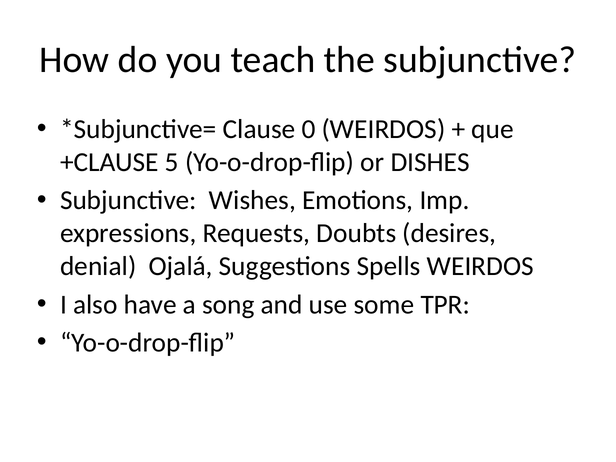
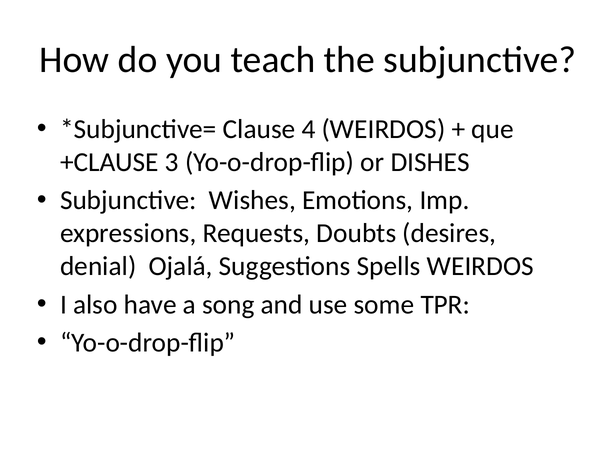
0: 0 -> 4 (309, 129)
5: 5 -> 3 (172, 162)
